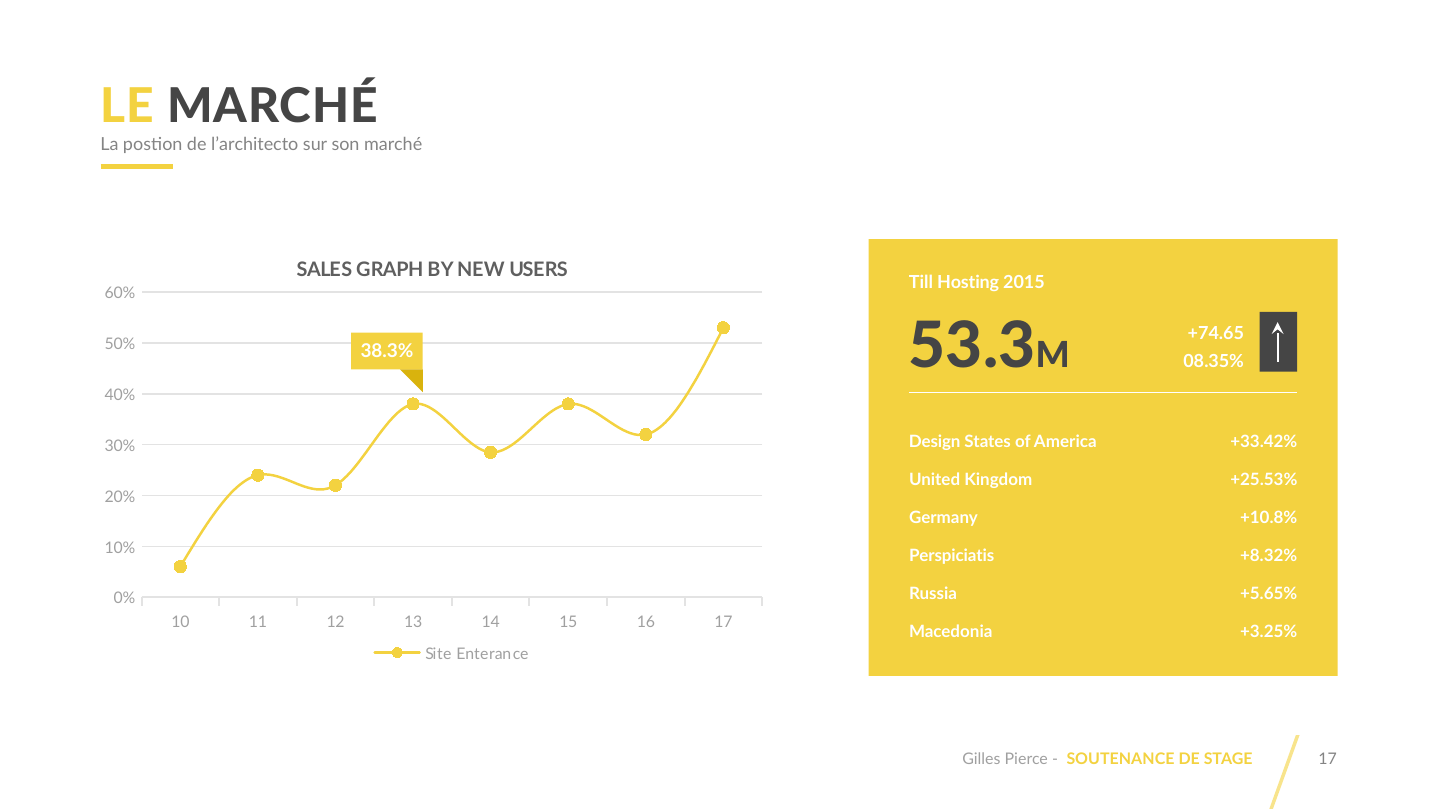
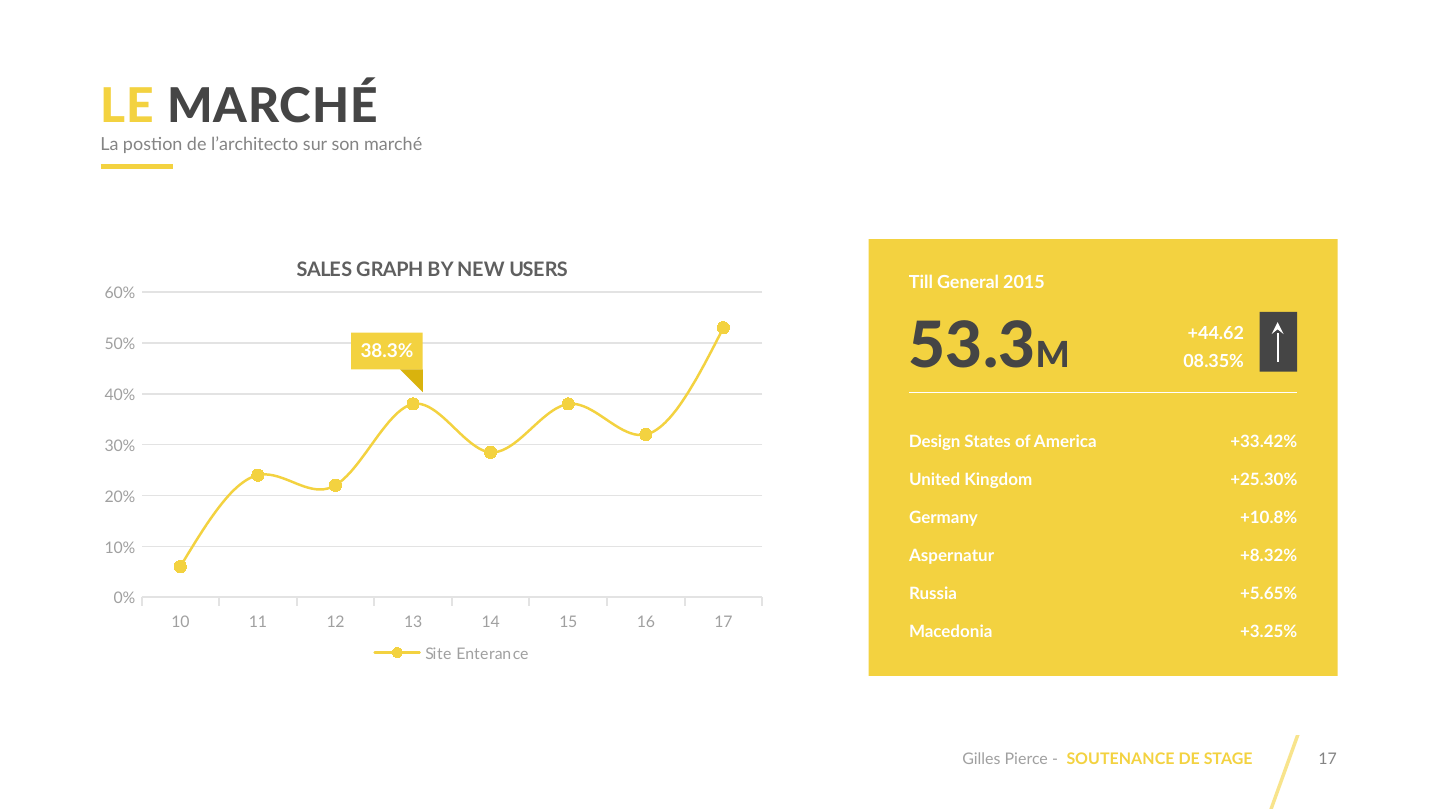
Hosting: Hosting -> General (968, 282)
+74.65: +74.65 -> +44.62 (1216, 334)
+25.53%: +25.53% -> +25.30% (1264, 480)
Perspiciatis: Perspiciatis -> Aspernatur (952, 556)
